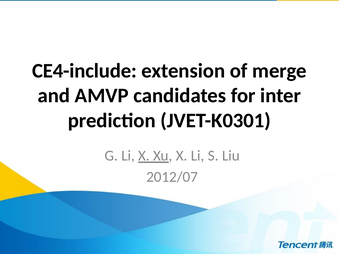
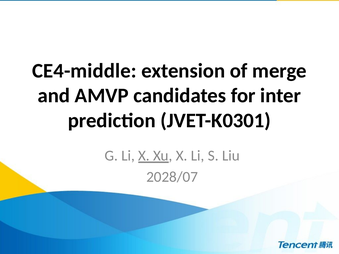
CE4-include: CE4-include -> CE4-middle (84, 71)
2012/07: 2012/07 -> 2028/07 (172, 177)
